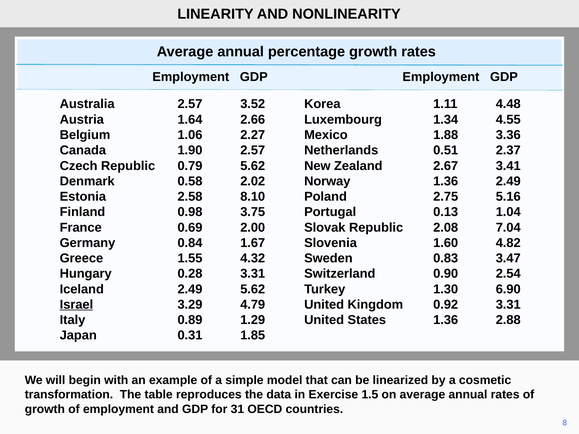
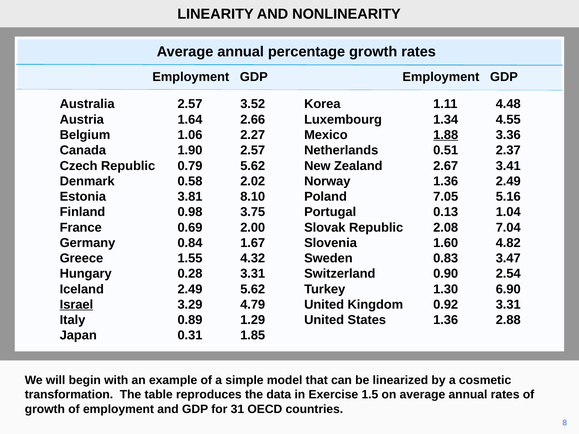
1.88 underline: none -> present (446, 135)
2.58: 2.58 -> 3.81 (190, 197)
2.75: 2.75 -> 7.05 (446, 197)
